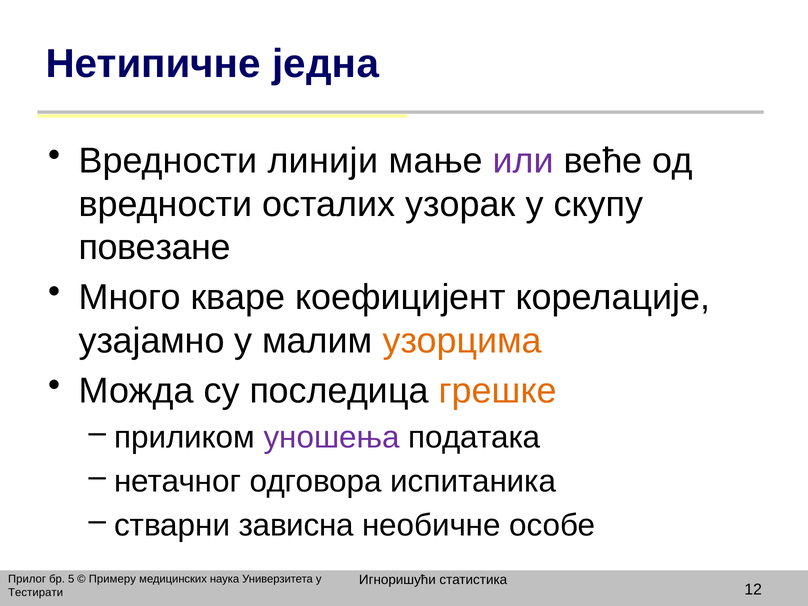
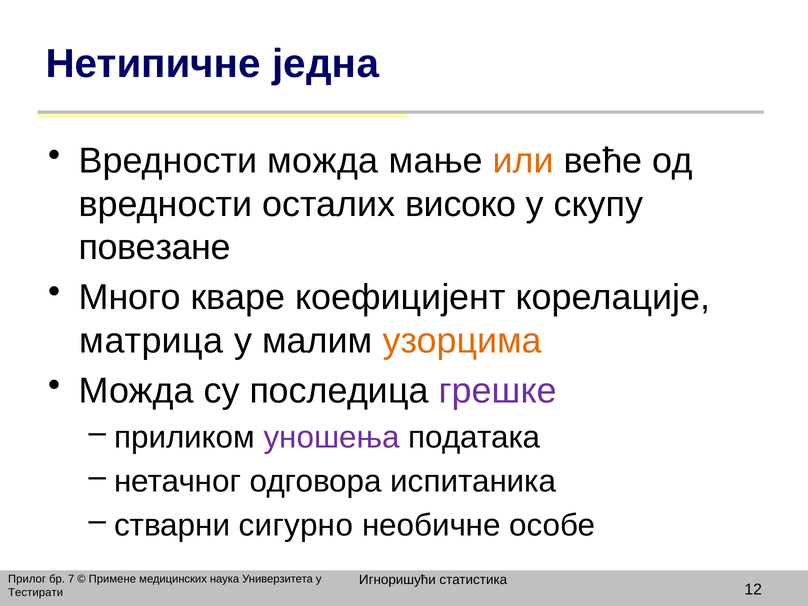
Вредности линији: линији -> можда (323, 161)
или colour: purple -> orange (523, 161)
узорак: узорак -> високо (461, 204)
узајамно: узајамно -> матрица (151, 341)
грешке colour: orange -> purple (498, 391)
зависна: зависна -> сигурно (296, 525)
5: 5 -> 7 (71, 579)
Примеру: Примеру -> Примене (112, 579)
